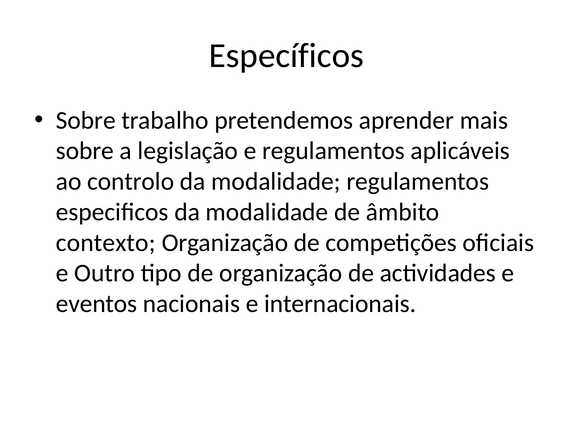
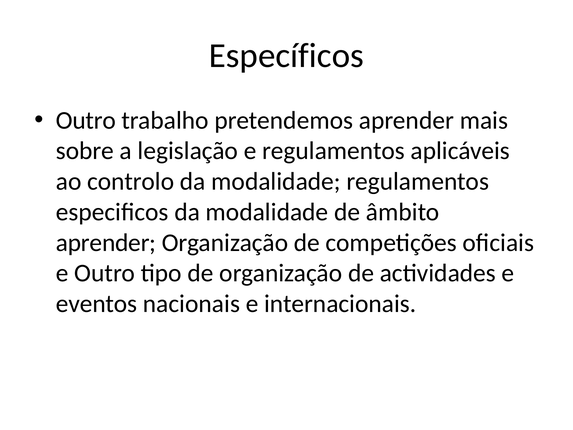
Sobre: Sobre -> Outro (86, 120)
contexto: contexto -> aprender (106, 242)
